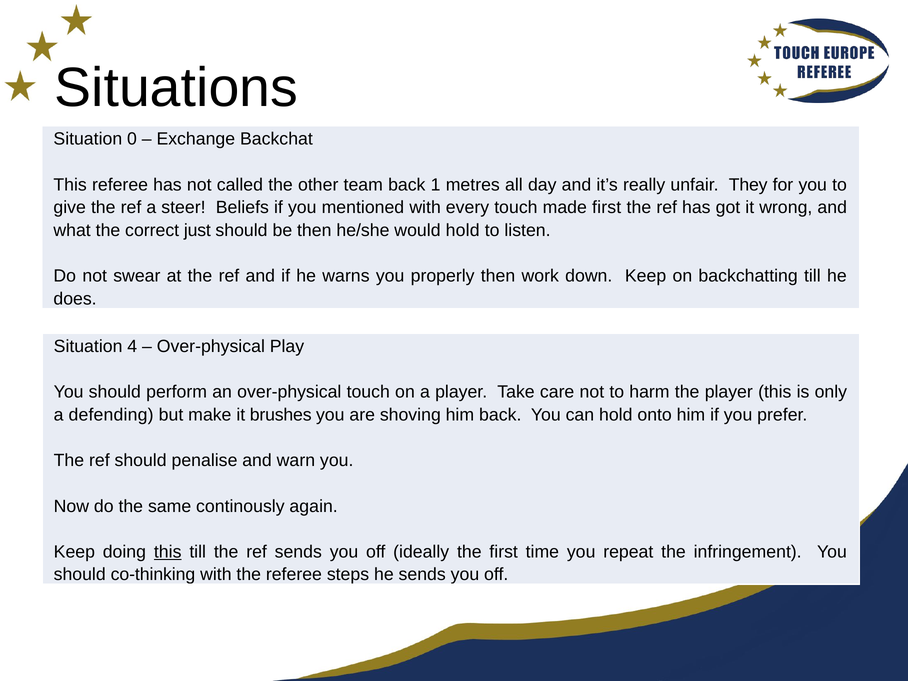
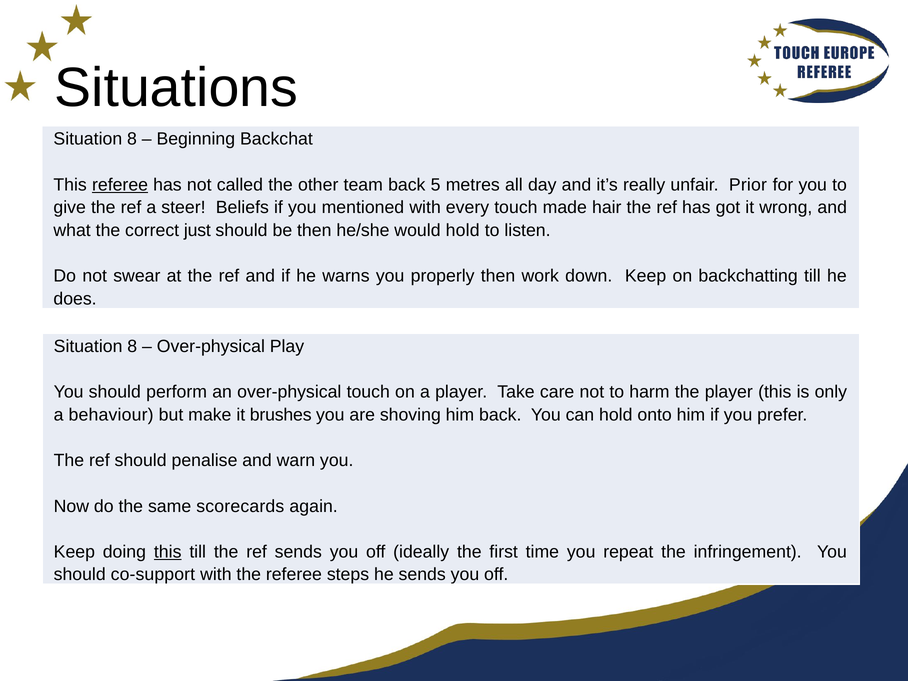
0: 0 -> 8 (132, 139)
Exchange: Exchange -> Beginning (196, 139)
referee underline: none -> present (120, 185)
1: 1 -> 5 (436, 185)
They: They -> Prior (748, 185)
made first: first -> hair (607, 208)
4: 4 -> 8 (132, 347)
defending: defending -> behaviour (111, 415)
continously: continously -> scorecards (240, 506)
co-thinking: co-thinking -> co-support (153, 575)
